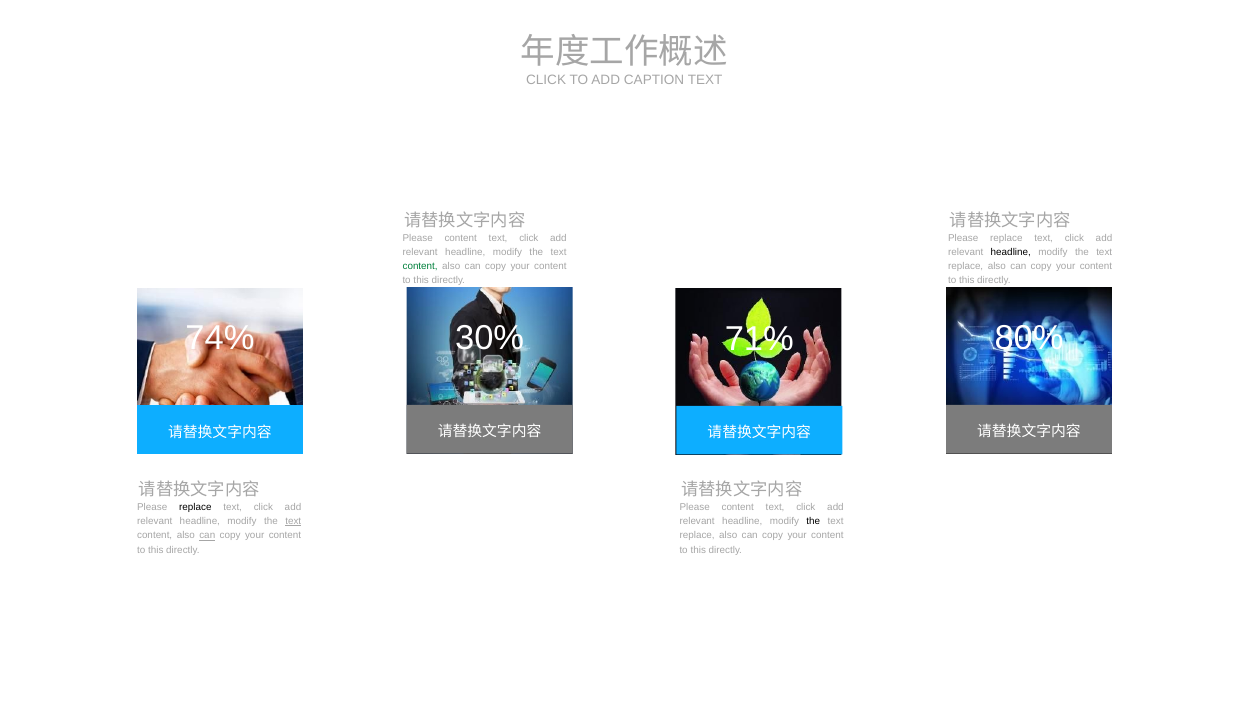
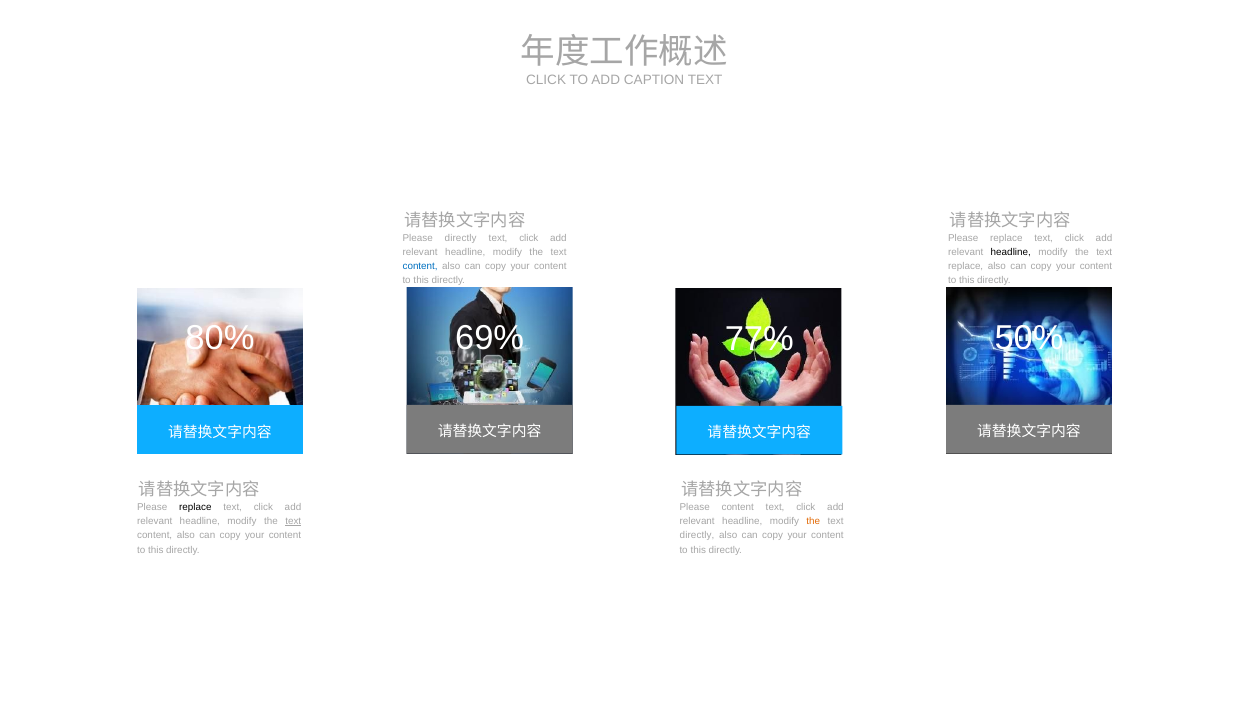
content: content -> directly (461, 238)
content colour: green -> blue (420, 267)
30%: 30% -> 69% (490, 338)
80%: 80% -> 50% (1029, 338)
74%: 74% -> 80% (220, 338)
71%: 71% -> 77% (759, 339)
the colour: black -> orange (813, 522)
can underline: present -> none (207, 536)
replace: replace -> directly (697, 536)
